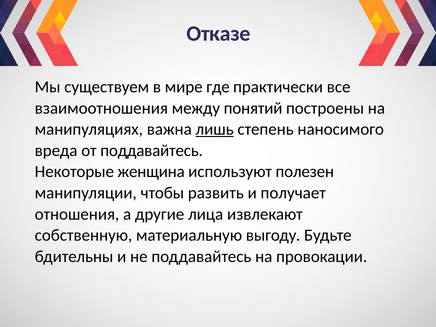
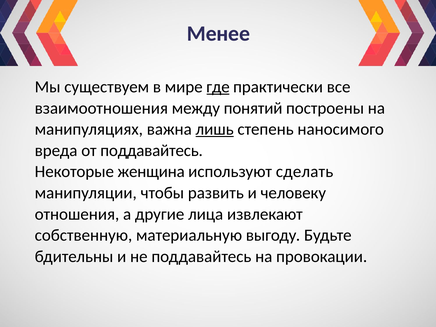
Отказе: Отказе -> Менее (218, 34)
где underline: none -> present (218, 87)
полезен: полезен -> сделать (305, 172)
получает: получает -> человеку (293, 193)
